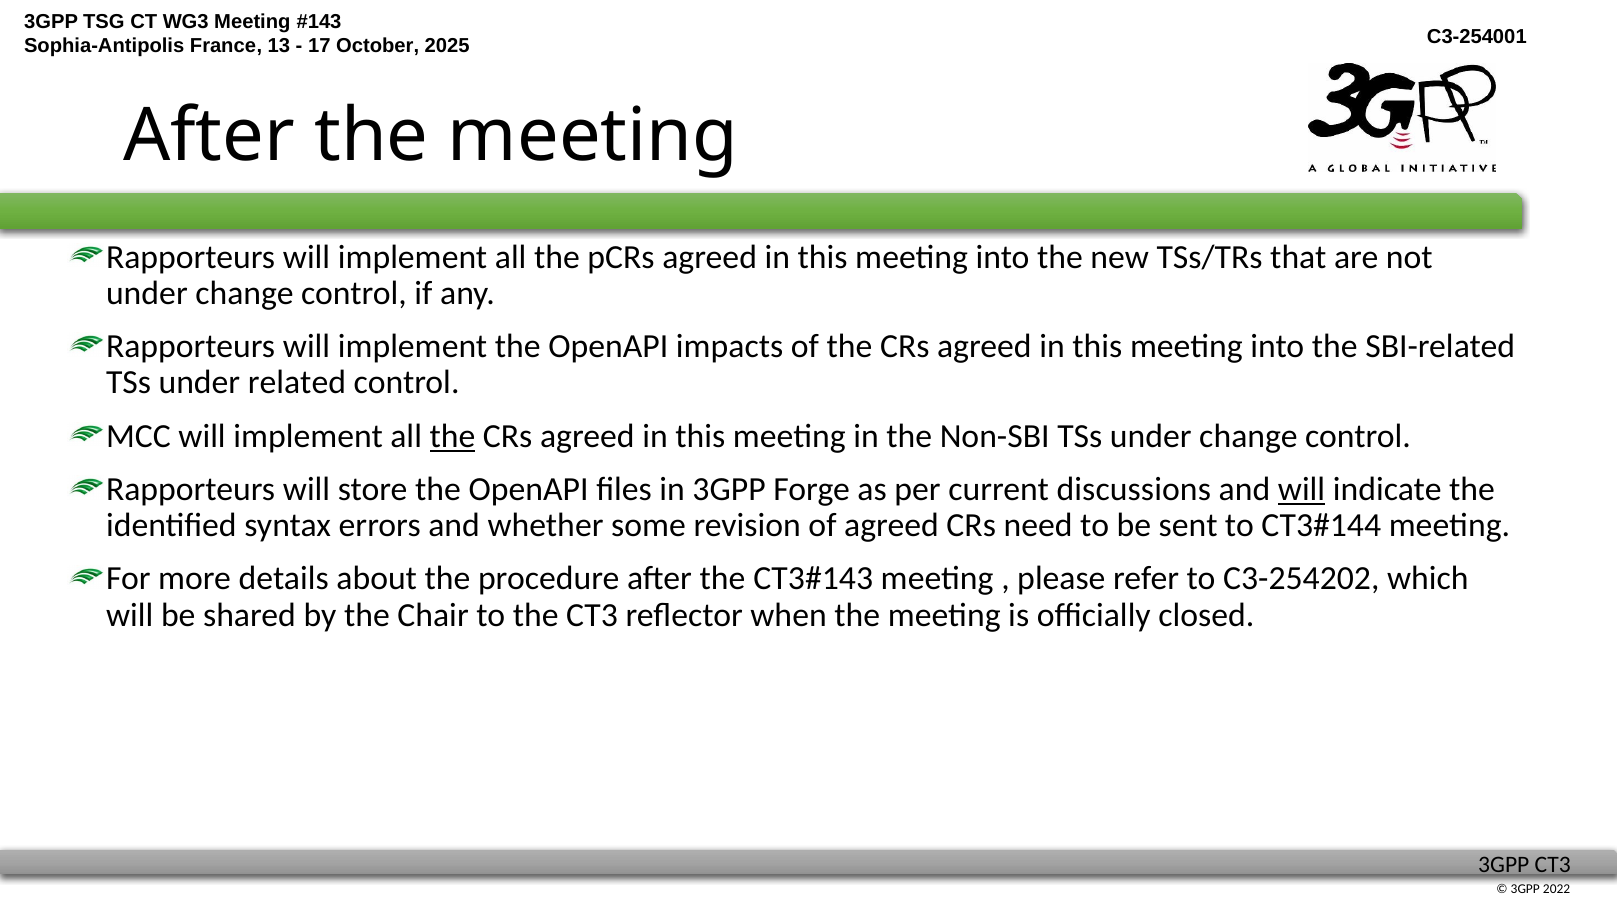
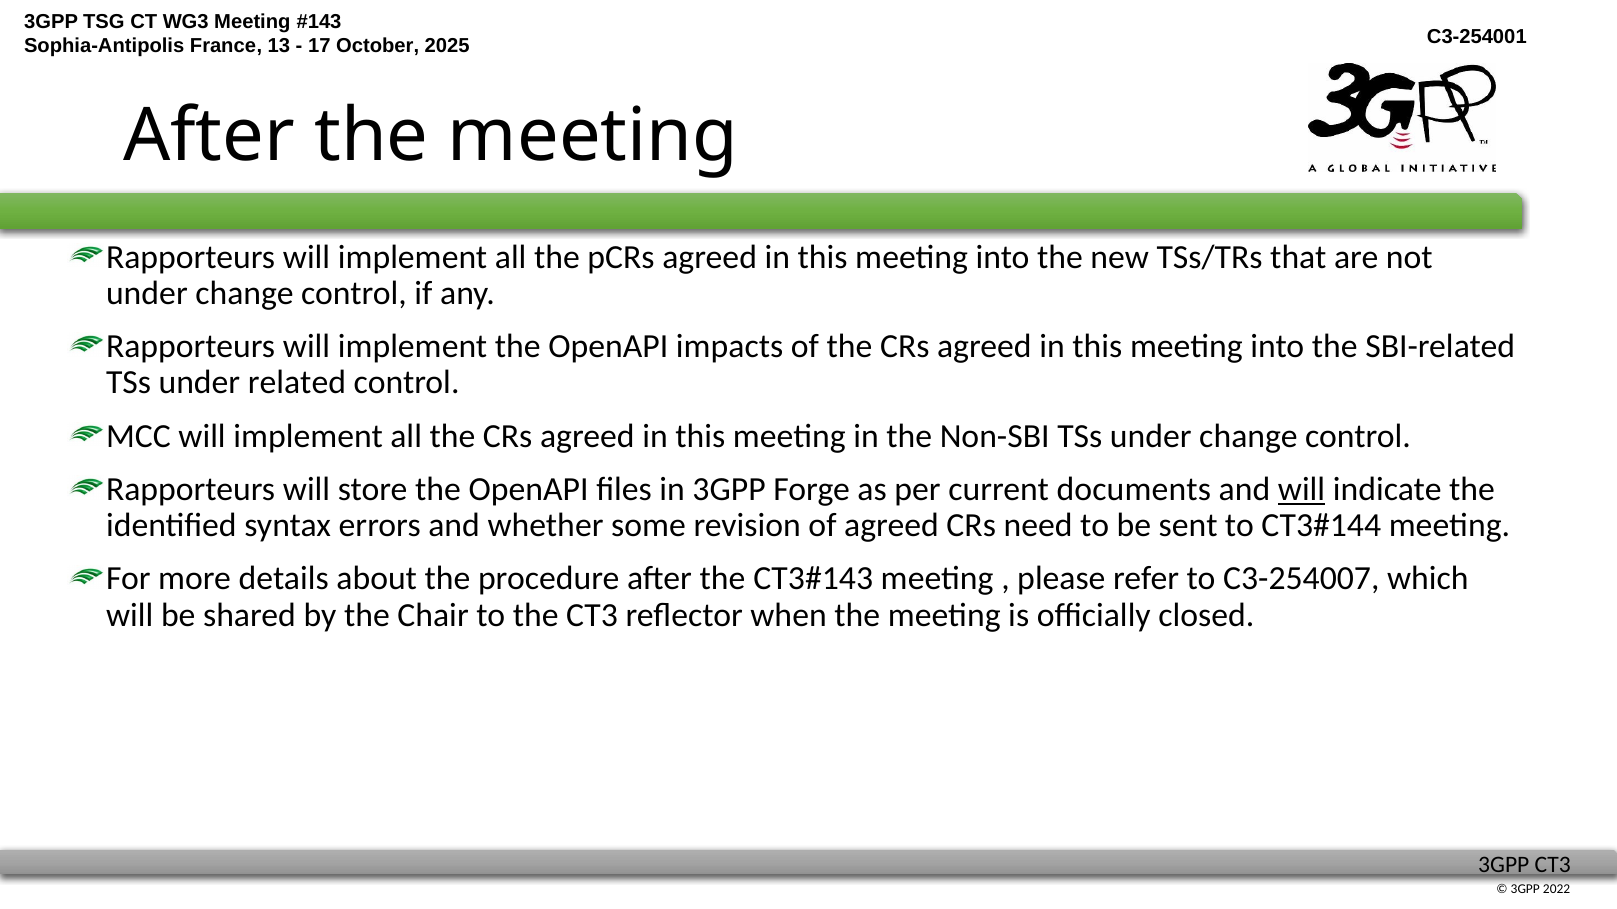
the underline: present -> none (453, 436)
discussions: discussions -> documents (1134, 490)
C3-254202: C3-254202 -> C3-254007 (1301, 579)
